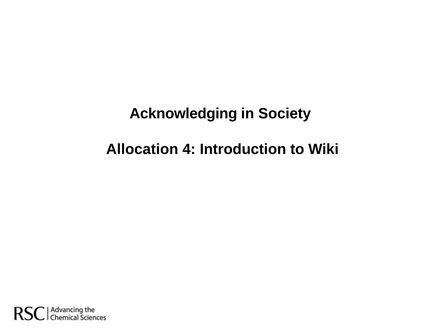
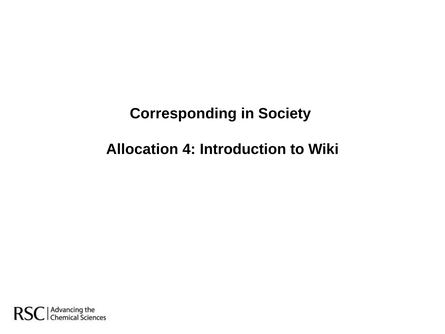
Acknowledging: Acknowledging -> Corresponding (183, 113)
